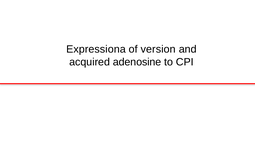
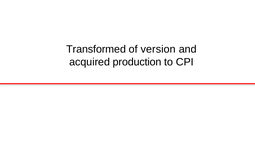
Expressiona: Expressiona -> Transformed (96, 49)
adenosine: adenosine -> production (137, 62)
